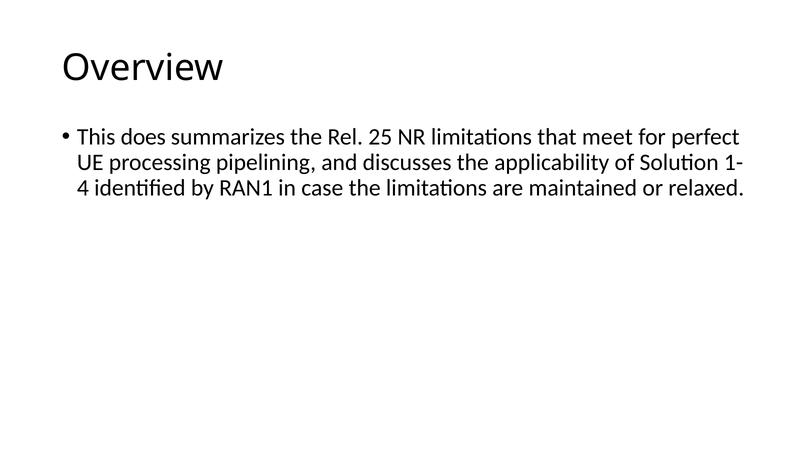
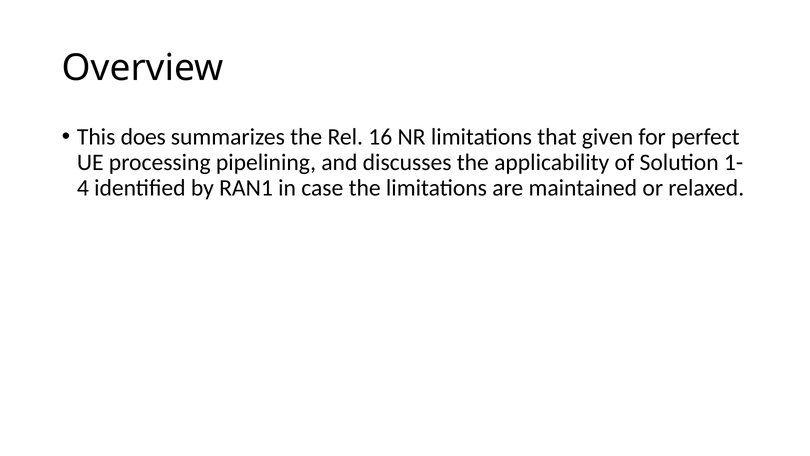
25: 25 -> 16 (380, 137)
meet: meet -> given (607, 137)
